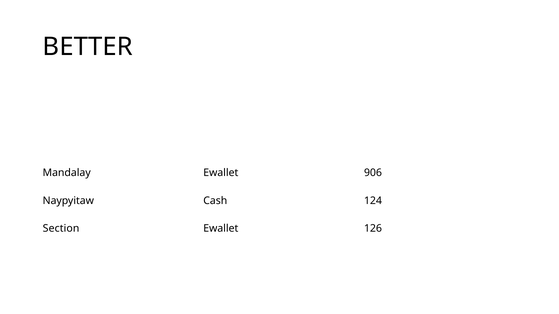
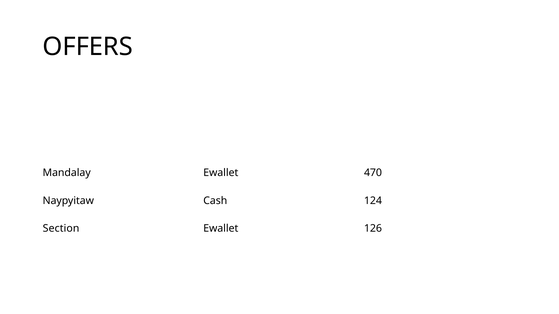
BETTER: BETTER -> OFFERS (88, 47)
906: 906 -> 470 (373, 173)
